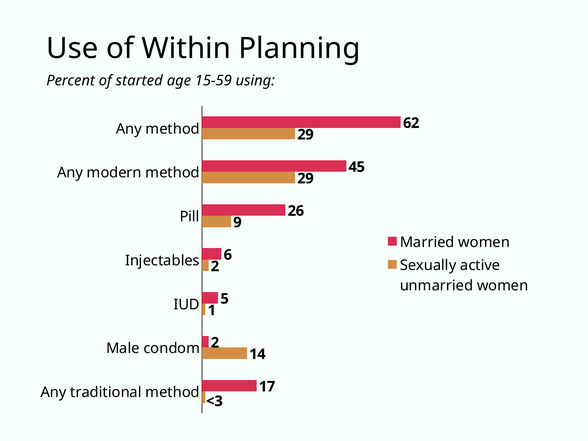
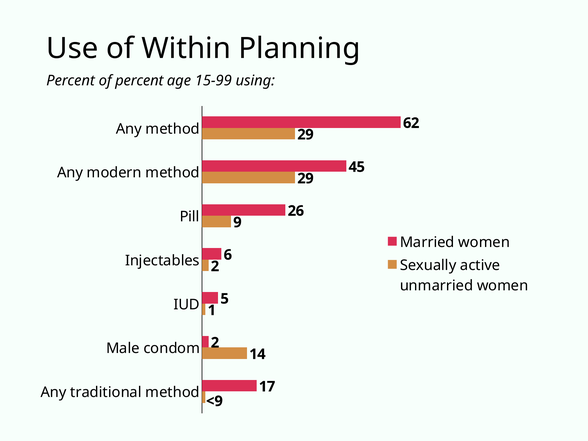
of started: started -> percent (139, 81)
15-59: 15-59 -> 15-99 (213, 81)
<3: <3 -> <9 (214, 401)
